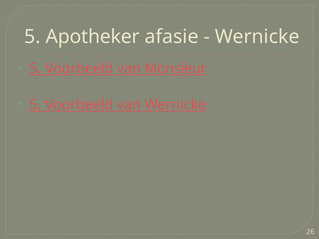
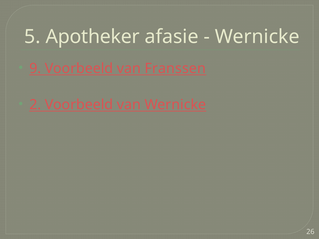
5: 5 -> 9 (35, 69)
Monsieur: Monsieur -> Franssen (175, 69)
5: 5 -> 2 (35, 105)
